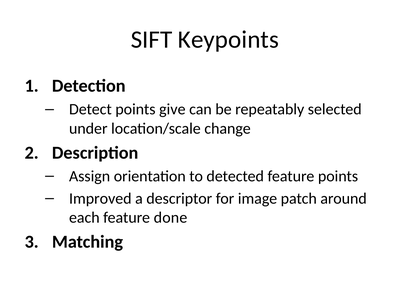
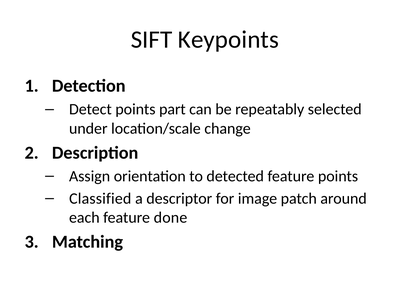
give: give -> part (172, 110)
Improved: Improved -> Classified (100, 199)
